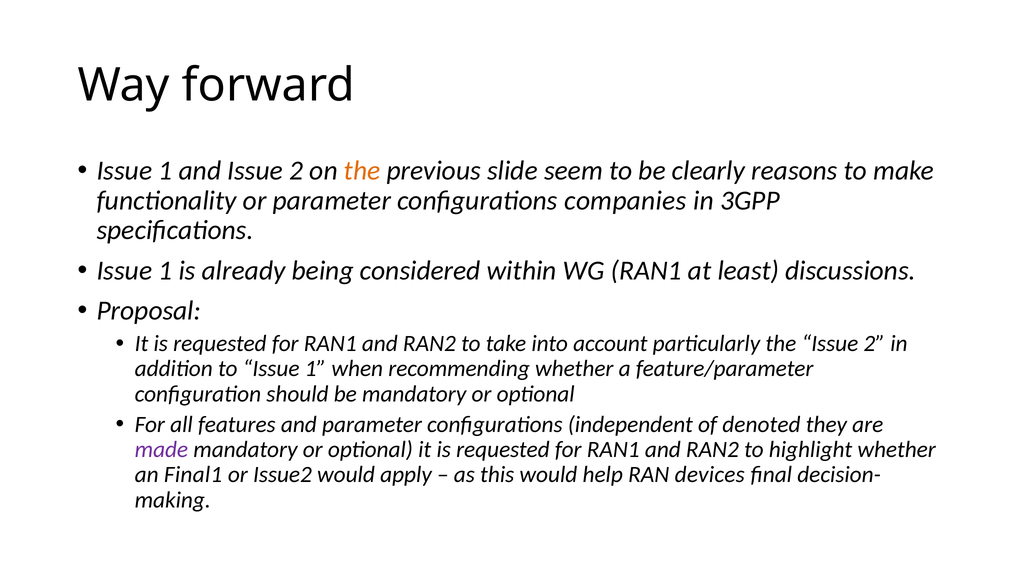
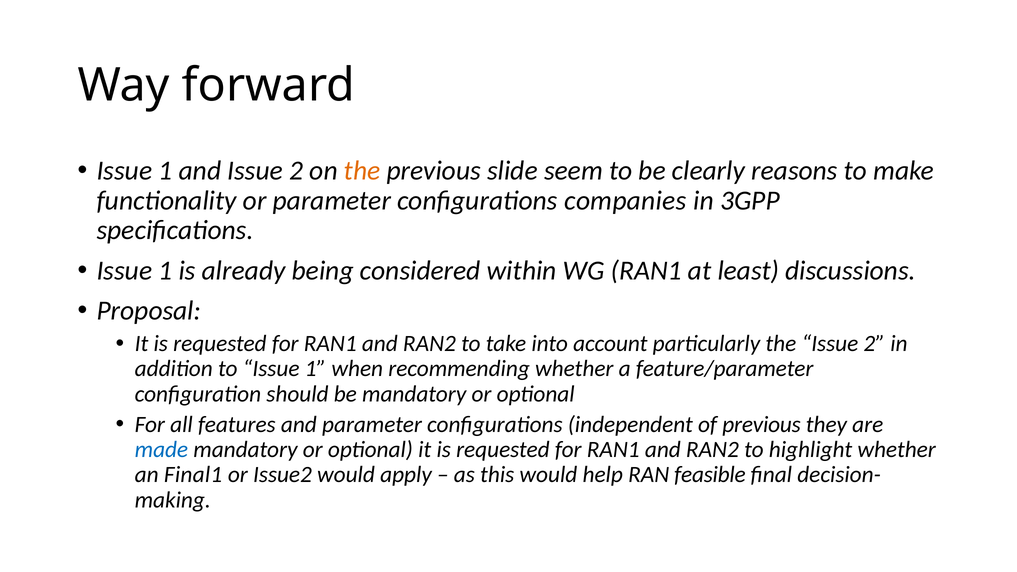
of denoted: denoted -> previous (762, 424)
made colour: purple -> blue (161, 450)
devices: devices -> feasible (710, 475)
